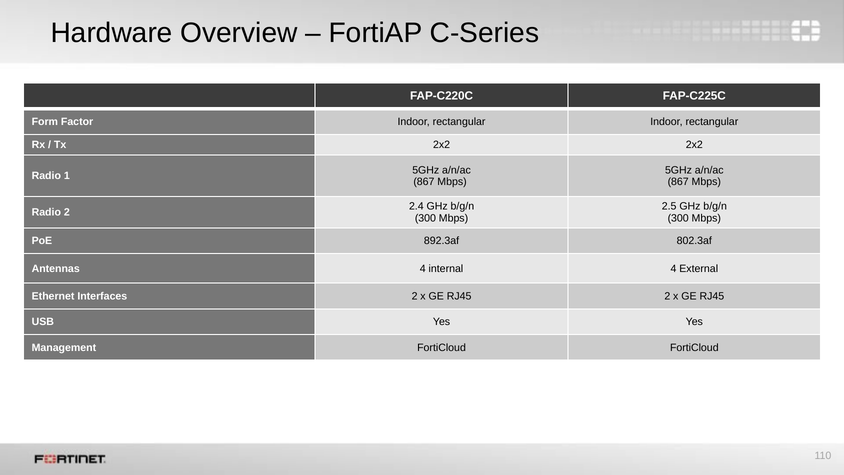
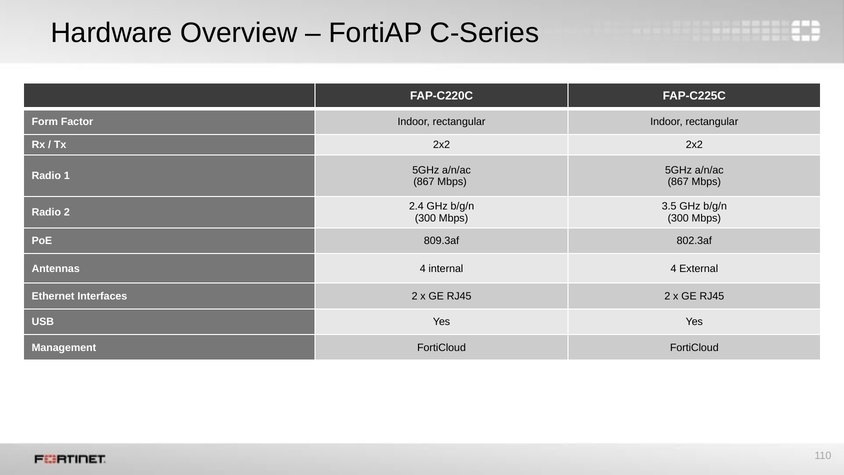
2.5: 2.5 -> 3.5 (669, 206)
892.3af: 892.3af -> 809.3af (442, 241)
